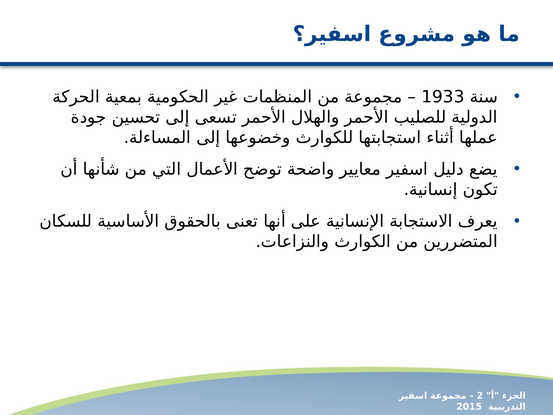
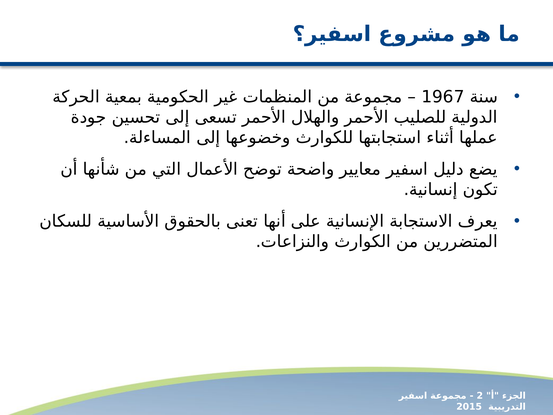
1933: 1933 -> 1967 (443, 97)
